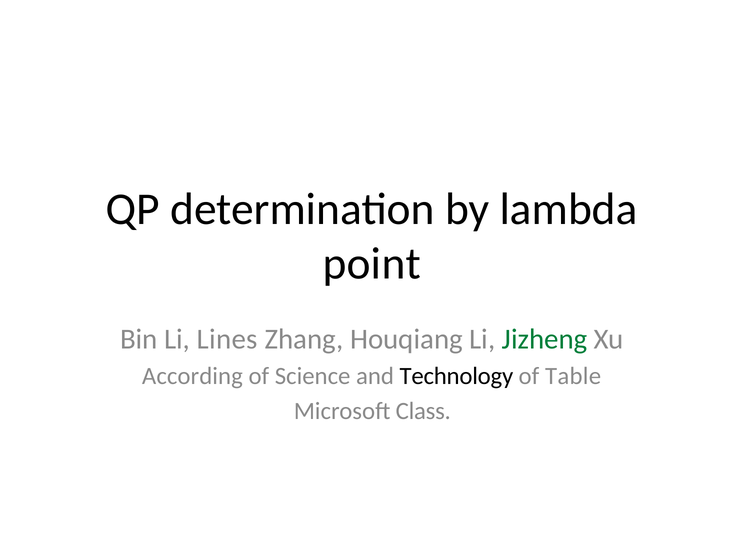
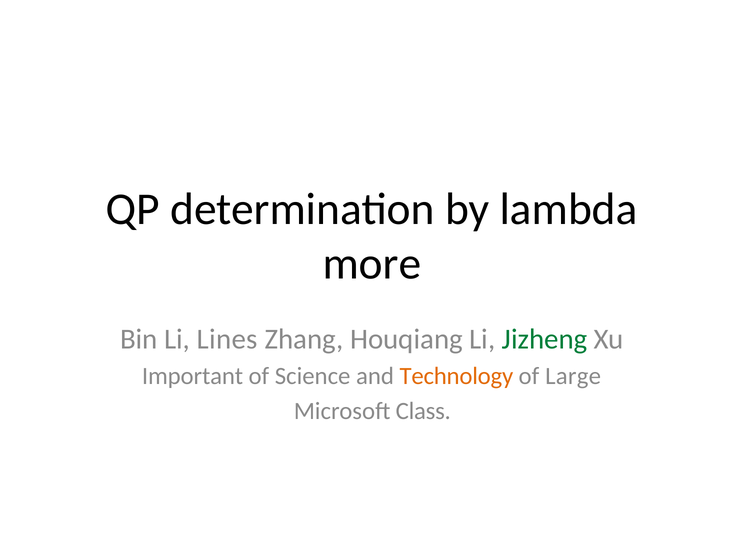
point: point -> more (372, 264)
According: According -> Important (193, 376)
Technology colour: black -> orange (456, 376)
Table: Table -> Large (573, 376)
